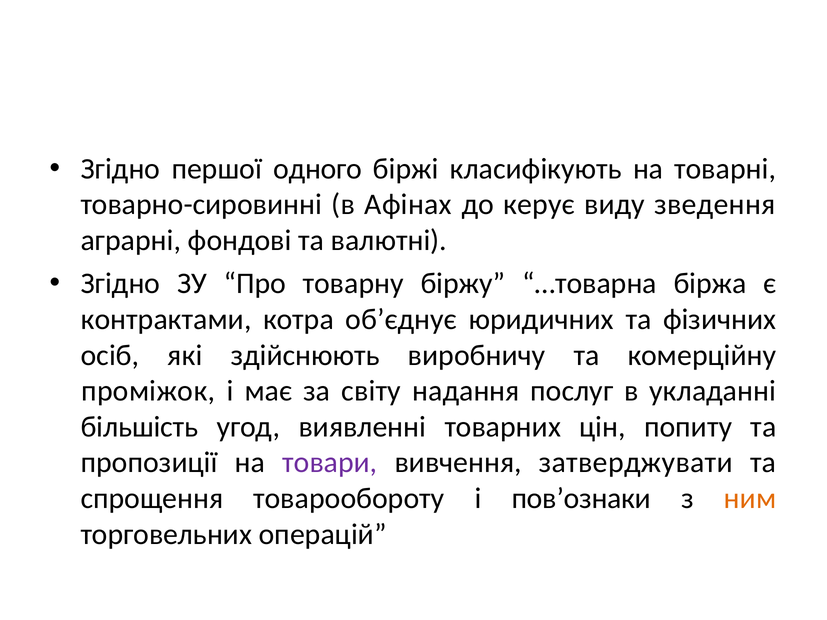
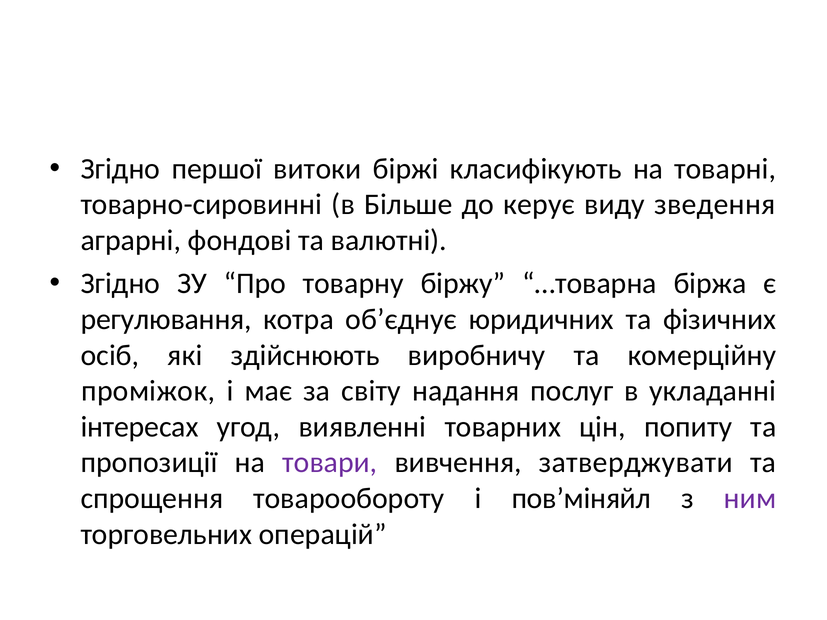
одного: одного -> витоки (317, 169)
Афінах: Афінах -> Більше (408, 205)
контрактами: контрактами -> регулювання (166, 319)
більшість: більшість -> інтересах (140, 427)
пов’ознаки: пов’ознаки -> пов’міняйл (581, 499)
ним colour: orange -> purple (750, 499)
